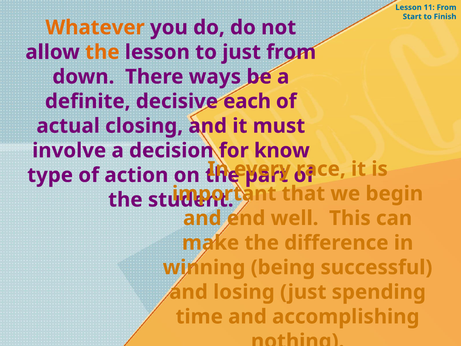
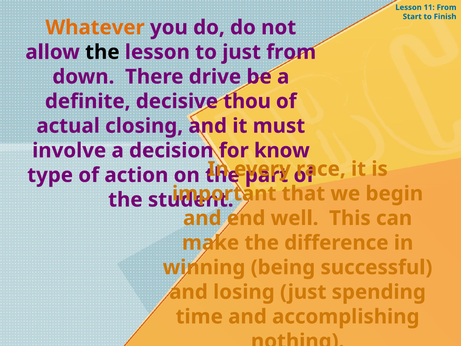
the colour: orange -> black (102, 52)
ways: ways -> drive (215, 77)
each: each -> thou (247, 101)
